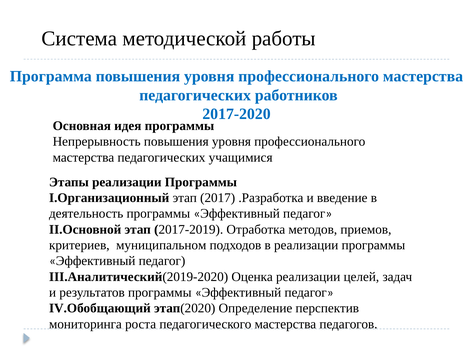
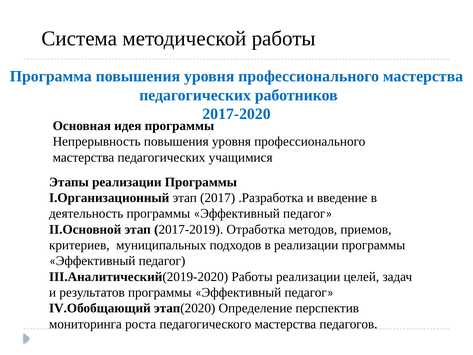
муниципальном: муниципальном -> муниципальных (161, 245)
III.Аналитический(2019-2020 Оценка: Оценка -> Работы (252, 277)
